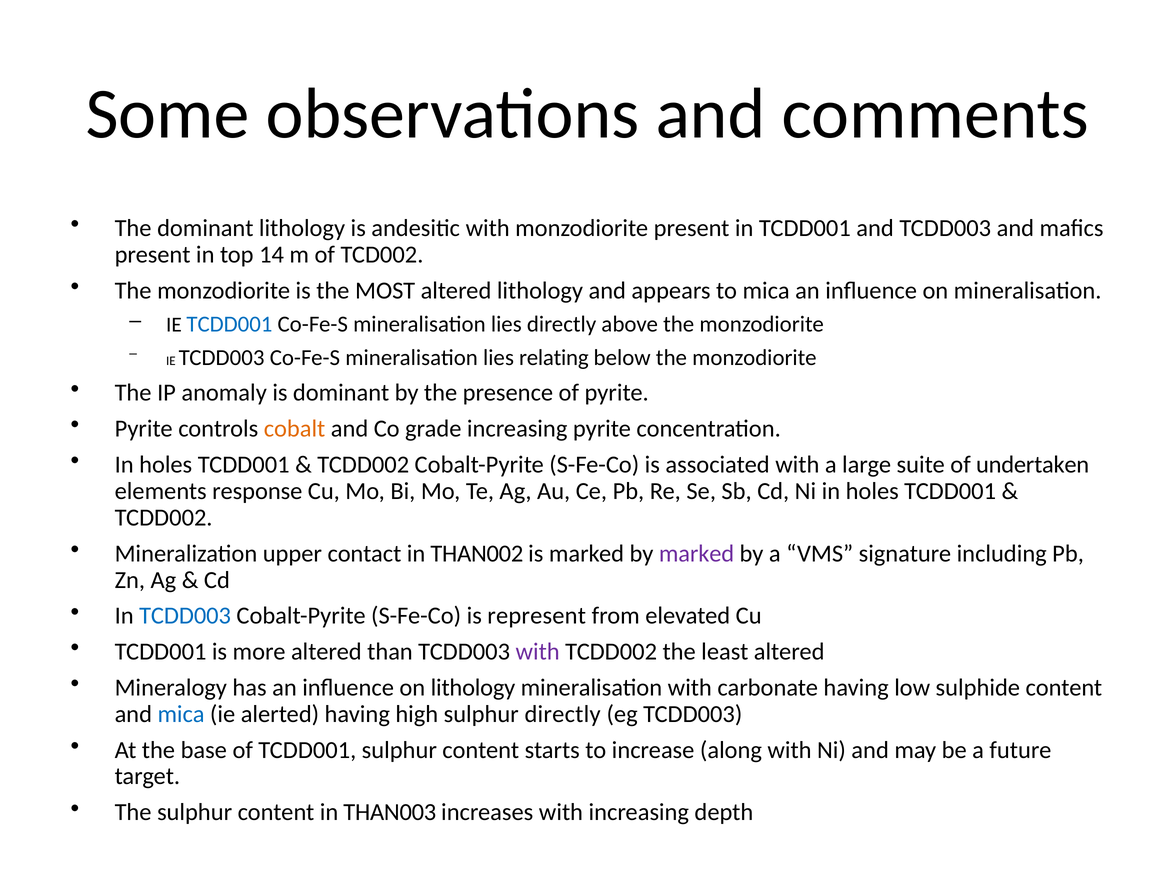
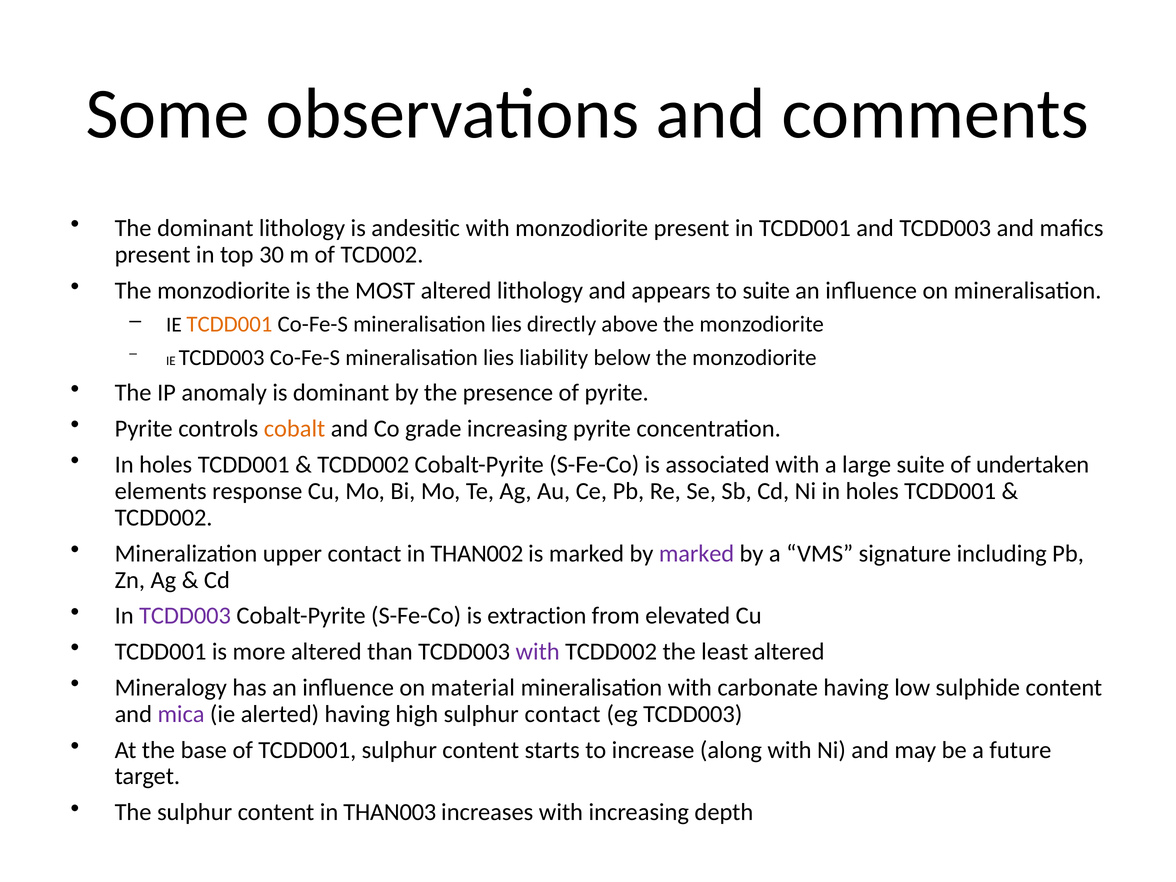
14: 14 -> 30 (272, 255)
to mica: mica -> suite (766, 290)
TCDD001 colour: blue -> orange (229, 324)
relating: relating -> liability (554, 358)
TCDD003 colour: blue -> purple (185, 616)
represent: represent -> extraction (537, 616)
on lithology: lithology -> material (473, 688)
mica colour: blue -> purple (181, 714)
sulphur directly: directly -> contact (563, 714)
